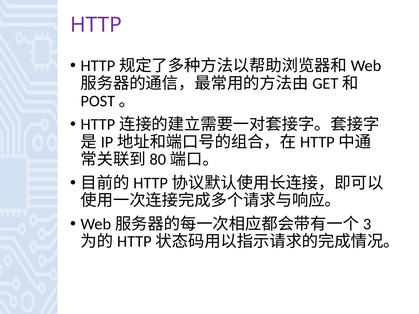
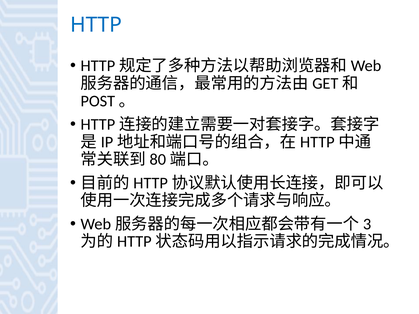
HTTP colour: purple -> blue (96, 25)
